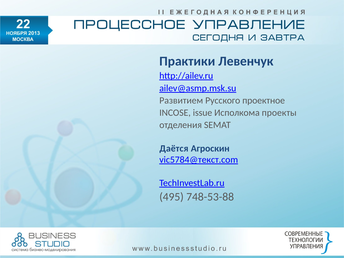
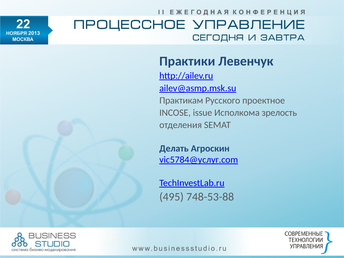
Развитием: Развитием -> Практикам (181, 101)
проекты: проекты -> зрелость (279, 113)
Даётся: Даётся -> Делать (174, 149)
vic5784@текст.com: vic5784@текст.com -> vic5784@услуг.com (199, 160)
